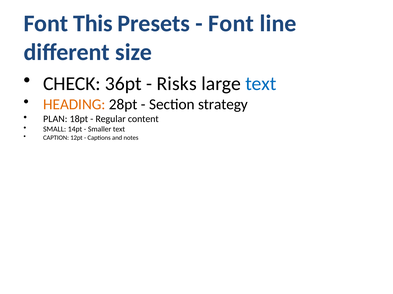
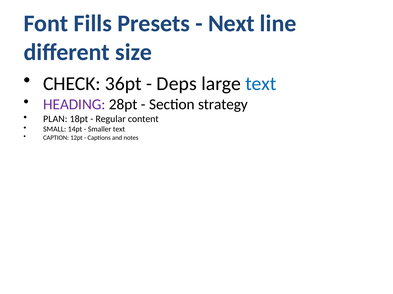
This: This -> Fills (93, 24)
Font: Font -> Next (231, 24)
Risks: Risks -> Deps (177, 84)
HEADING colour: orange -> purple (74, 105)
